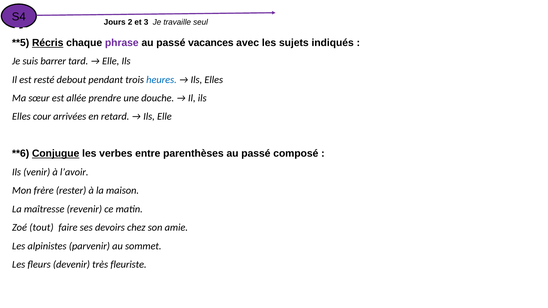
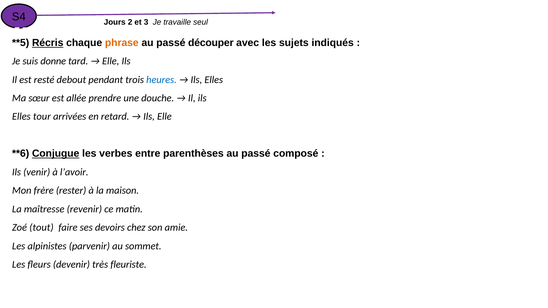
phrase colour: purple -> orange (122, 43)
vacances: vacances -> découper (211, 43)
barrer: barrer -> donne (53, 61)
cour: cour -> tour (42, 117)
